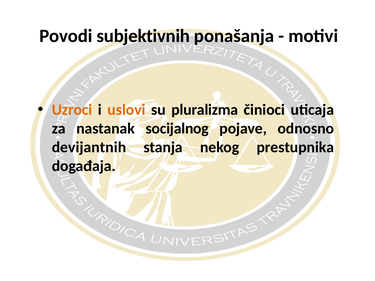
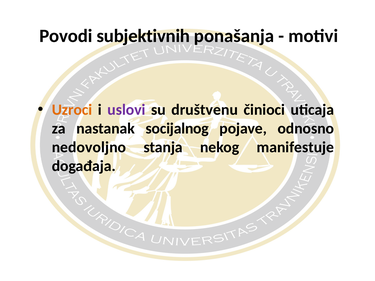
uslovi colour: orange -> purple (126, 110)
pluralizma: pluralizma -> društvenu (205, 110)
devijantnih: devijantnih -> nedovoljno (89, 147)
prestupnika: prestupnika -> manifestuje (295, 147)
